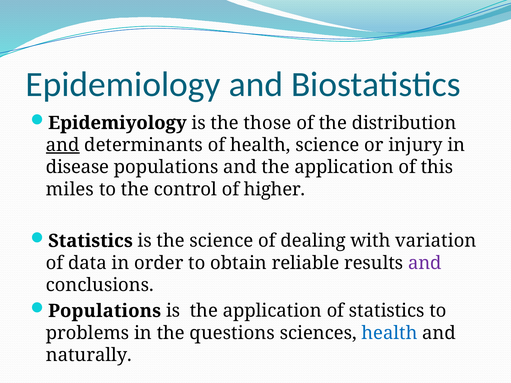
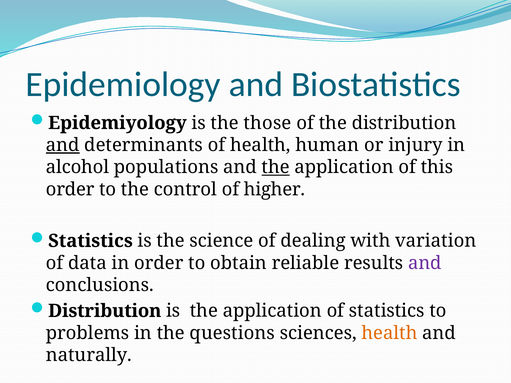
health science: science -> human (327, 145)
disease: disease -> alcohol (78, 167)
the underline: none -> present (276, 167)
miles: miles -> order (70, 189)
Populations: Populations -> Distribution (105, 311)
health colour: blue -> orange (389, 333)
